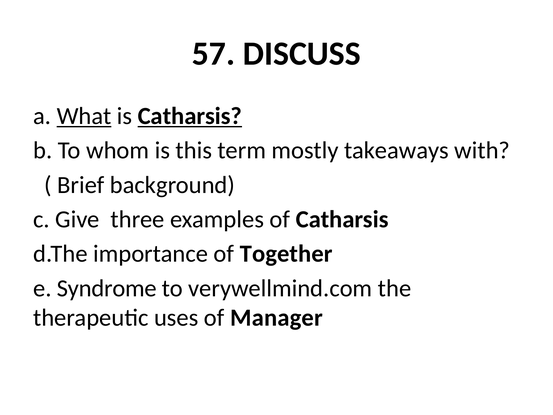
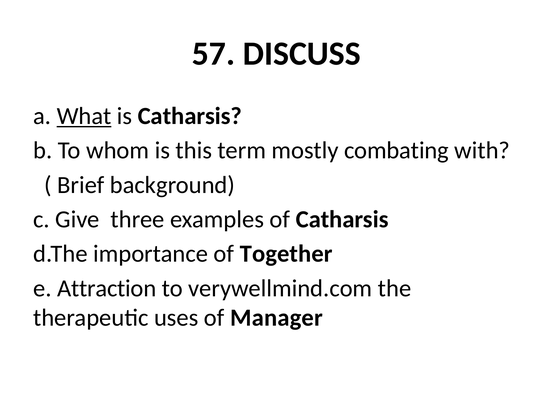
Catharsis underline: present -> none (190, 116)
takeaways: takeaways -> combating (396, 150)
Syndrome: Syndrome -> Attraction (107, 288)
